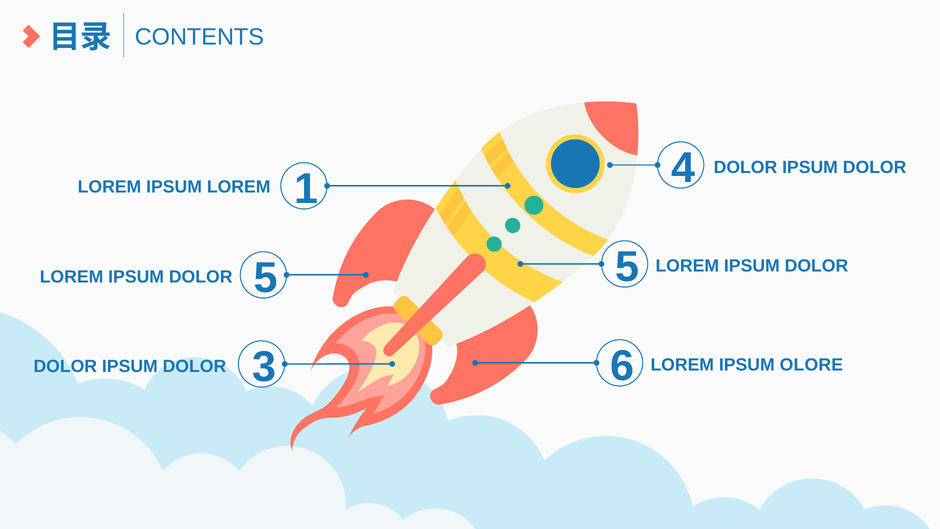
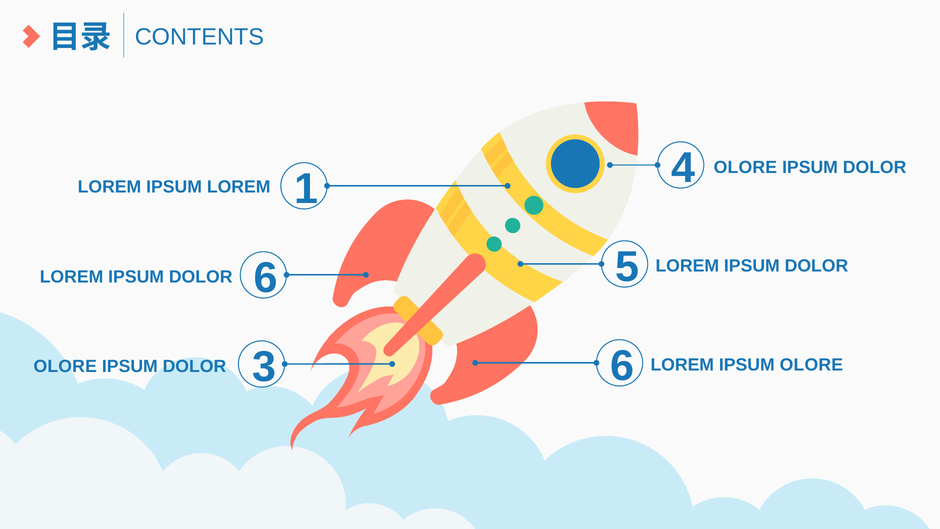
4 DOLOR: DOLOR -> OLORE (745, 167)
5: 5 -> 6 (266, 278)
DOLOR: DOLOR -> OLORE (65, 366)
